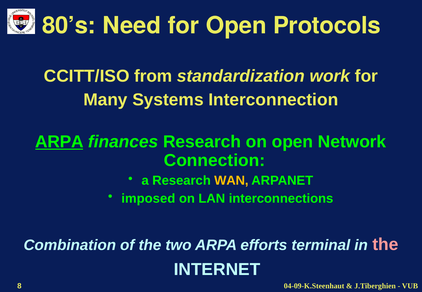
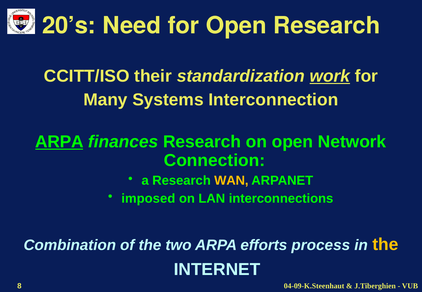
80’s: 80’s -> 20’s (69, 26)
Open Protocols: Protocols -> Research (327, 26)
from: from -> their (153, 76)
work underline: none -> present (330, 76)
terminal: terminal -> process (321, 245)
the colour: pink -> yellow (385, 245)
